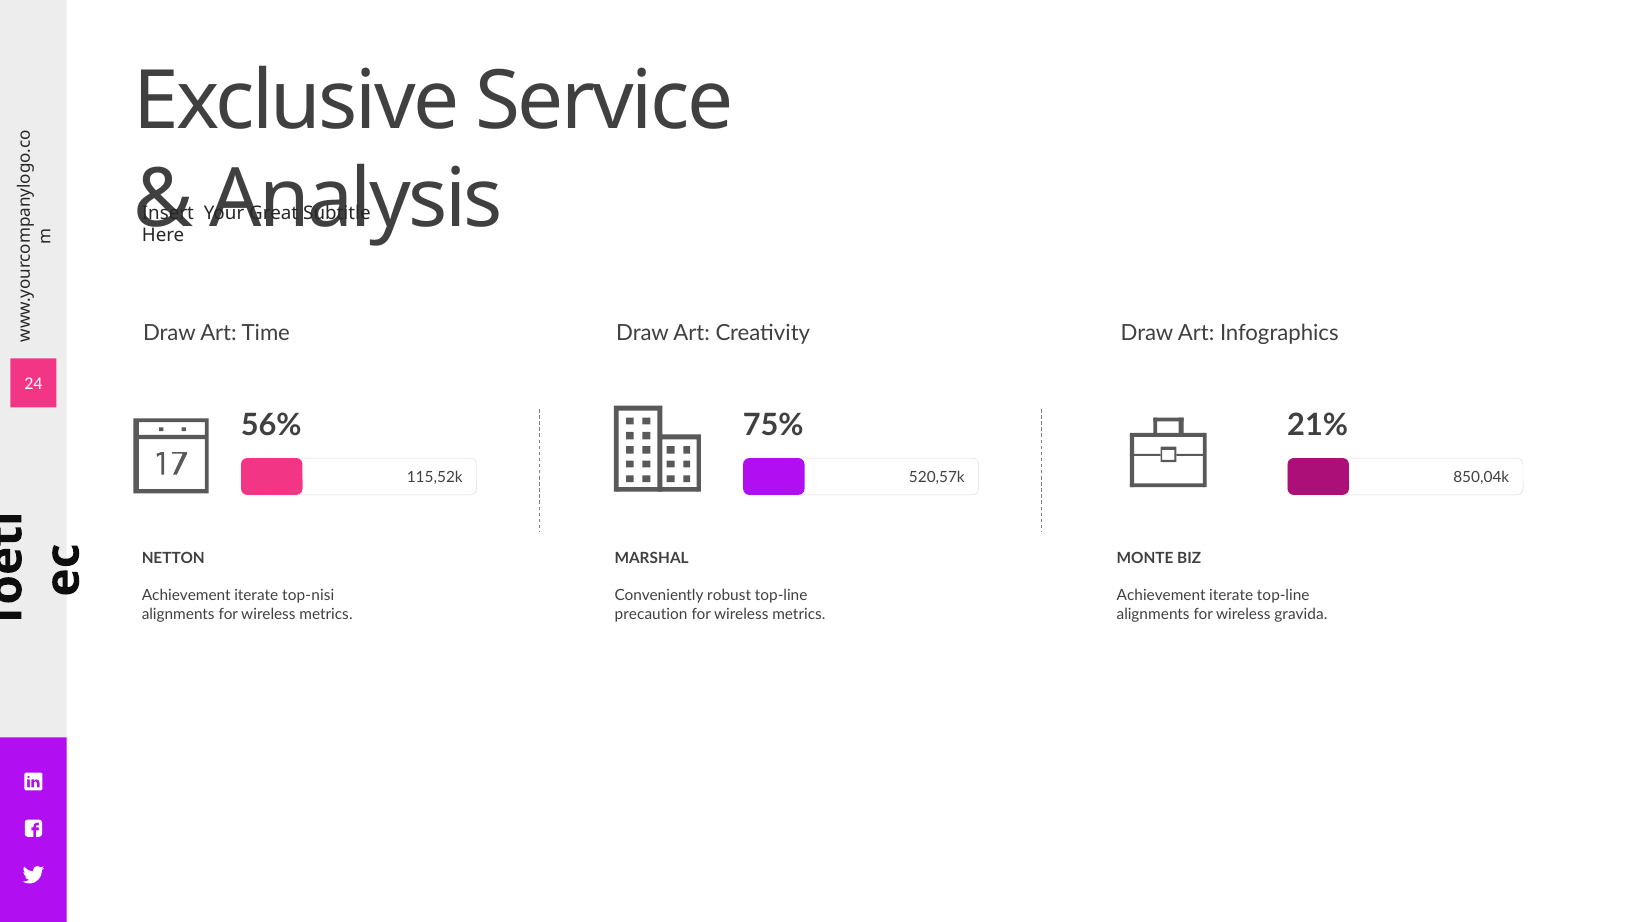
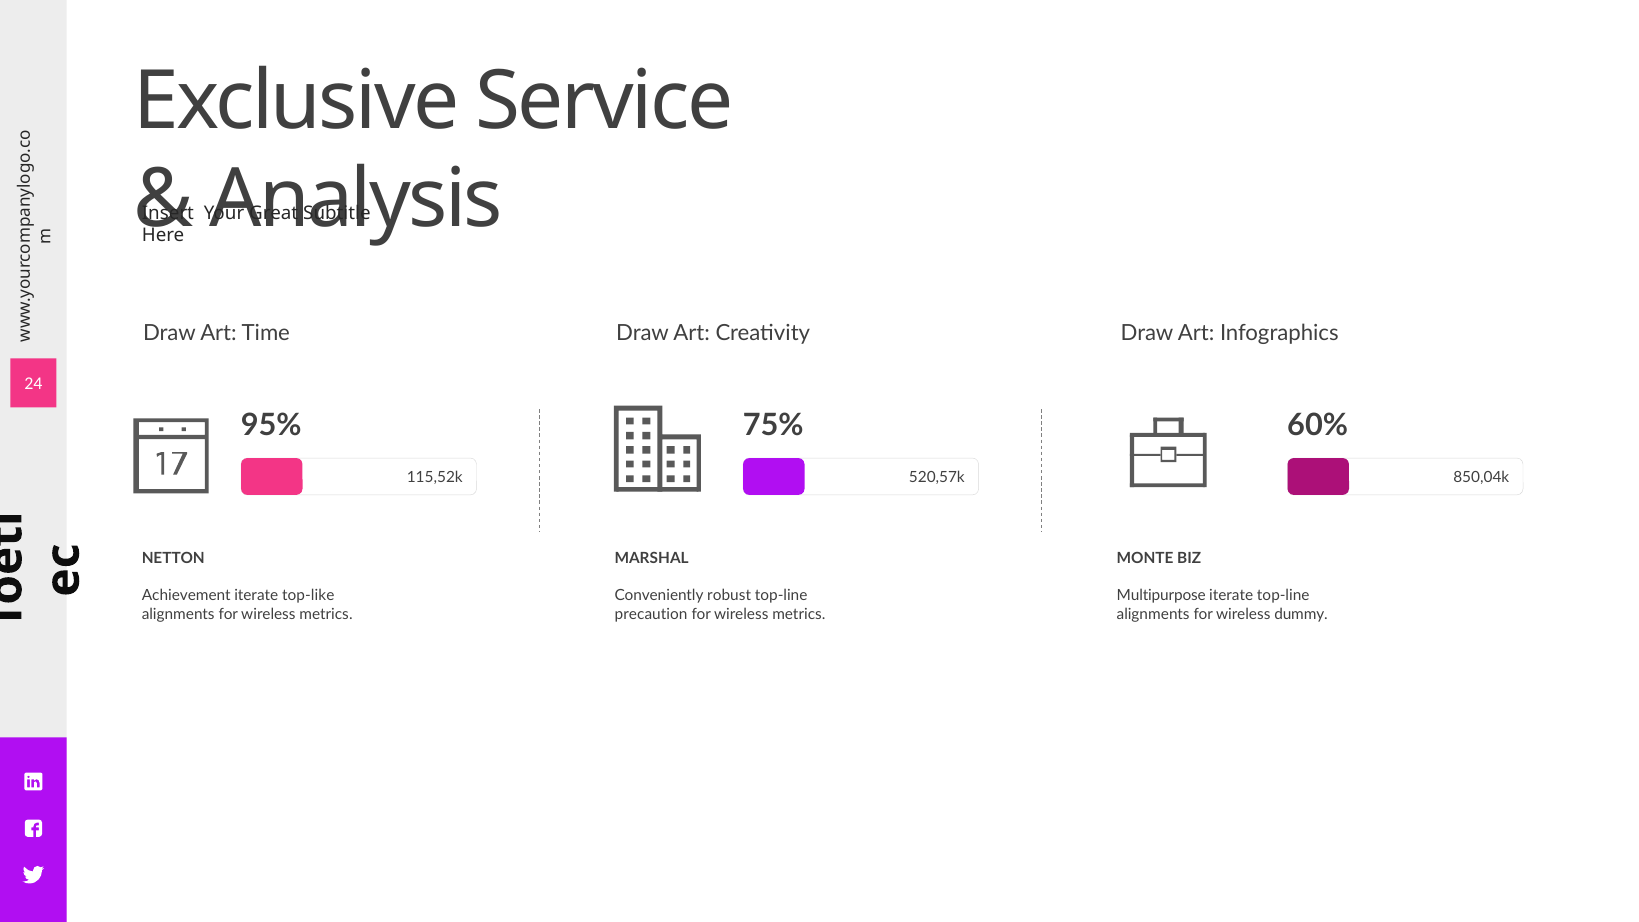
56%: 56% -> 95% (271, 426)
21%: 21% -> 60% (1318, 426)
top-nisi: top-nisi -> top-like (308, 596)
Achievement: Achievement -> Multipurpose (1161, 596)
gravida: gravida -> dummy (1301, 614)
